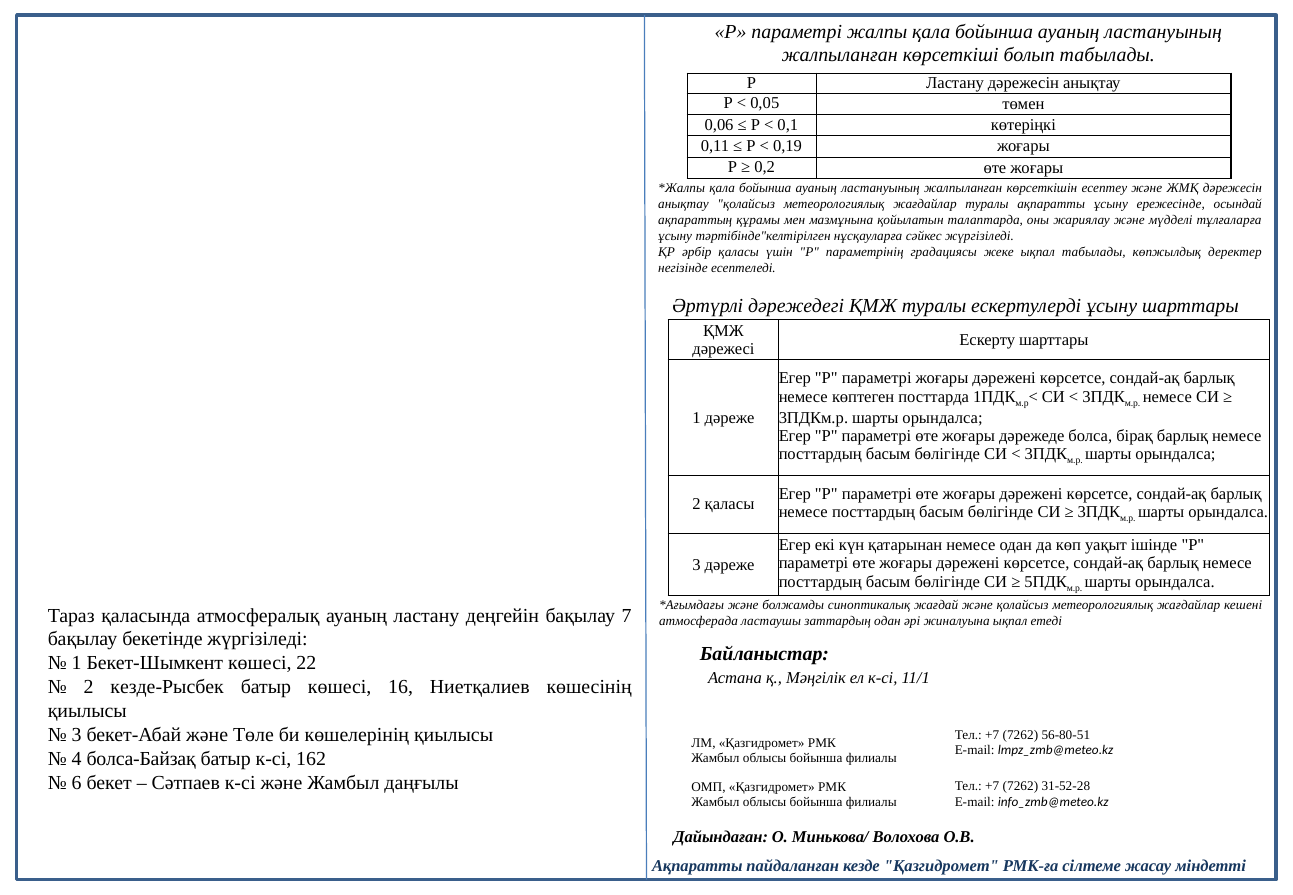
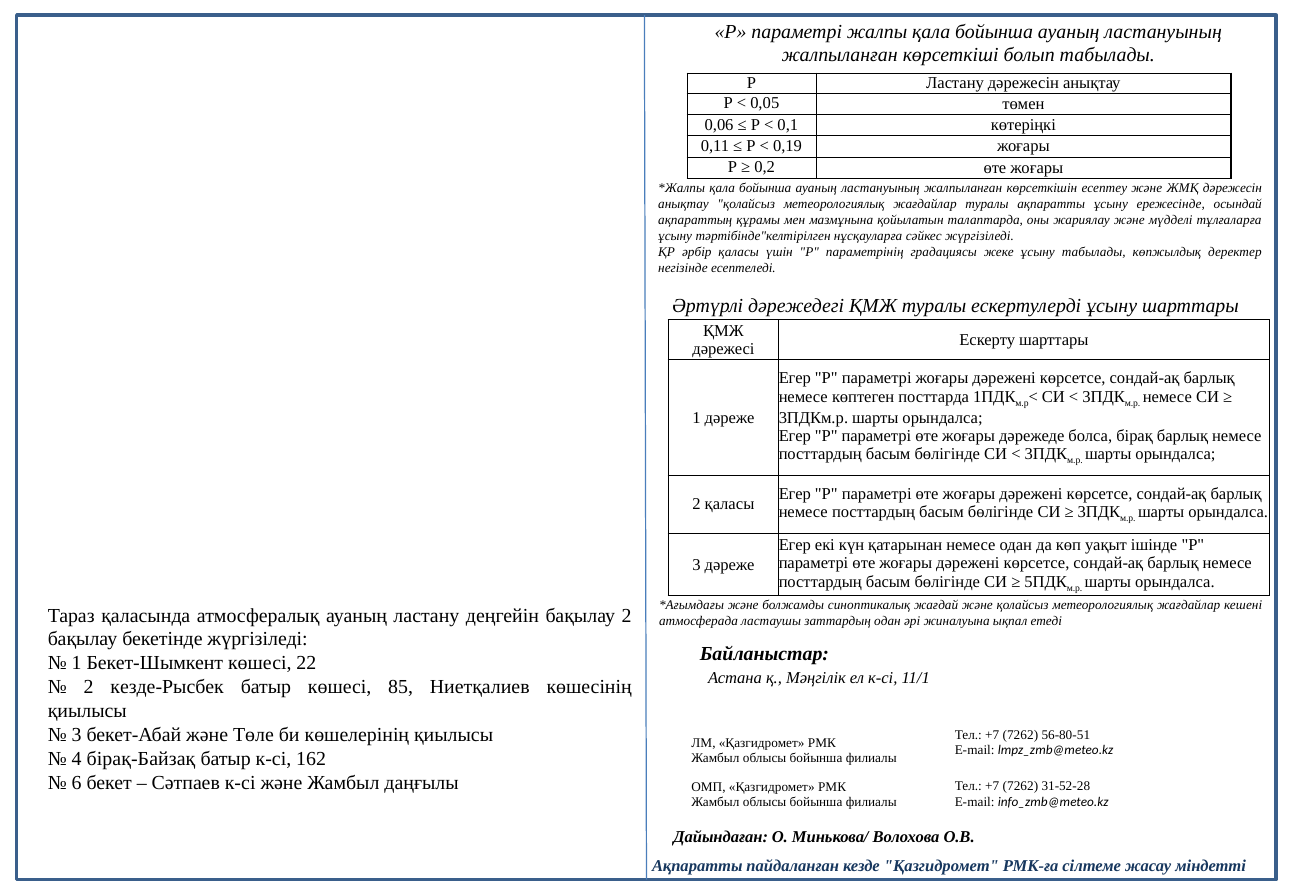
жеке ықпал: ықпал -> ұсыну (1038, 252)
бақылау 7: 7 -> 2 (627, 616)
16: 16 -> 85 (401, 687)
болса-Байзақ: болса-Байзақ -> бірақ-Байзақ (141, 759)
